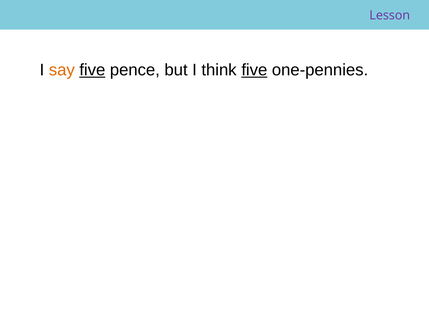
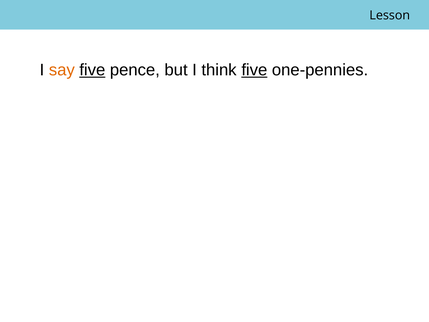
Lesson colour: purple -> black (390, 15)
